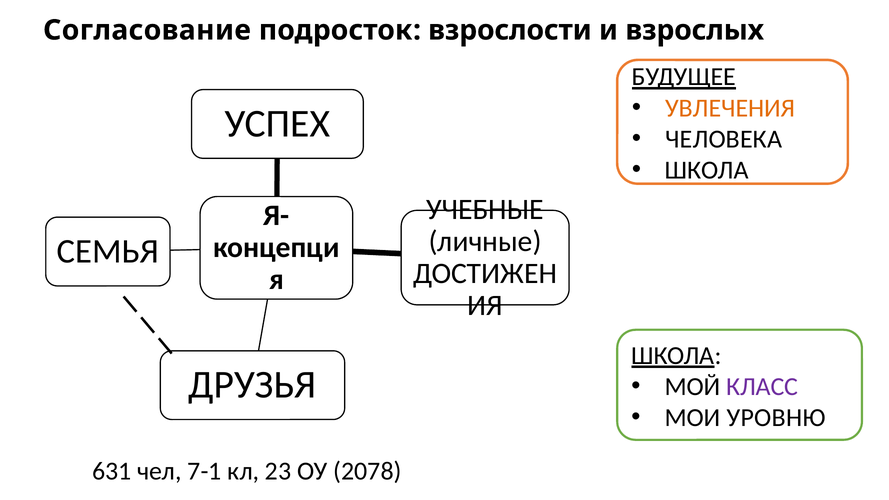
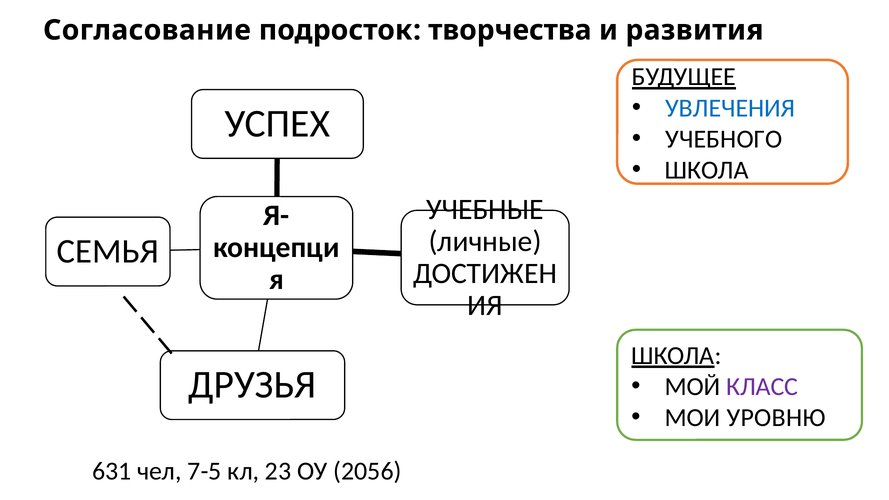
взрослости: взрослости -> творчества (510, 30)
взрослых: взрослых -> развития (694, 30)
УВЛЕЧЕНИЯ colour: orange -> blue (730, 108)
ЧЕЛОВЕКА: ЧЕЛОВЕКА -> УЧЕБНОГО (724, 139)
7-1: 7-1 -> 7-5 (204, 471)
2078: 2078 -> 2056 (367, 471)
